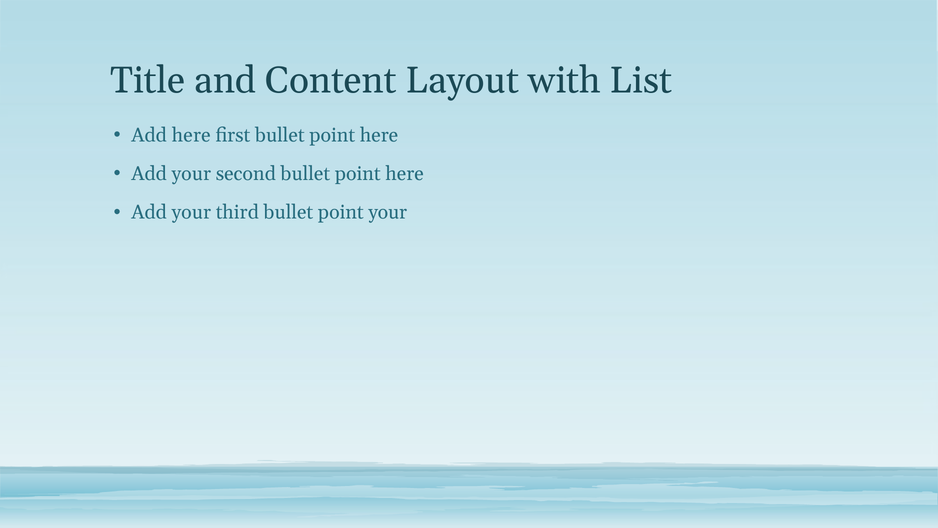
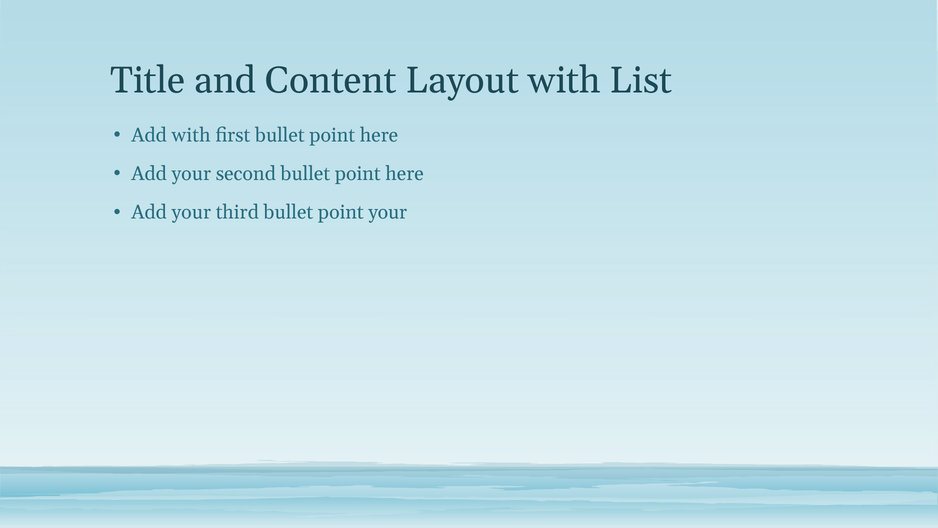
Add here: here -> with (191, 135)
